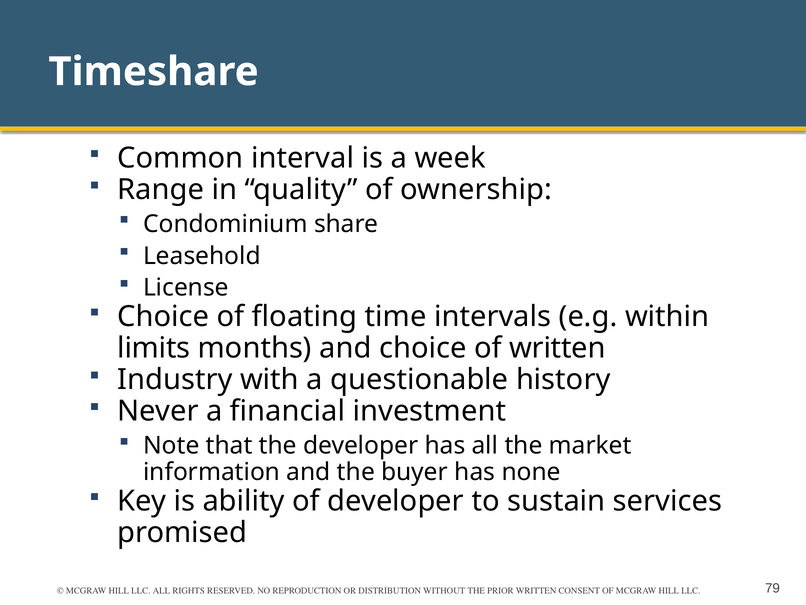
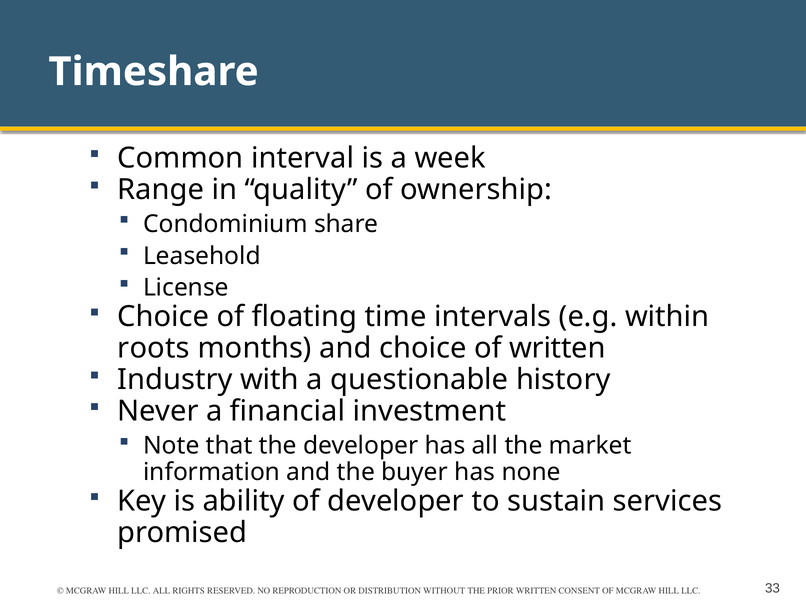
limits: limits -> roots (154, 348)
79: 79 -> 33 (772, 588)
